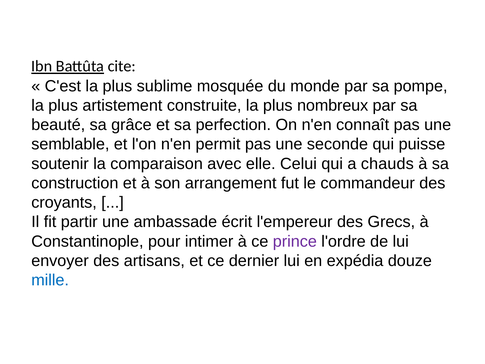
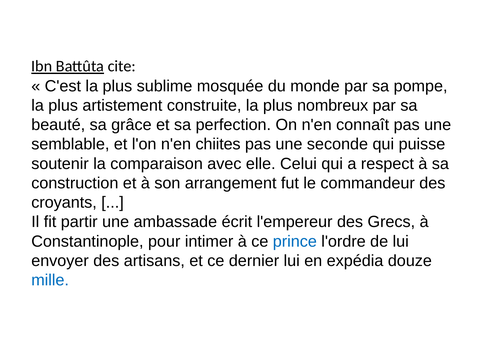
permit: permit -> chiites (218, 144)
chauds: chauds -> respect (387, 164)
prince colour: purple -> blue (295, 241)
